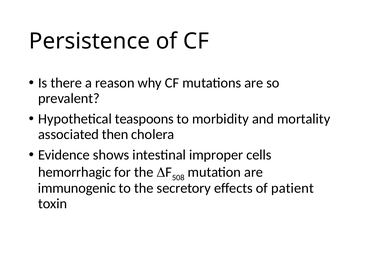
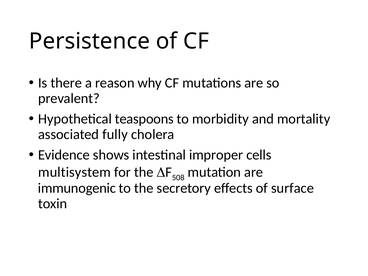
then: then -> fully (115, 134)
hemorrhagic: hemorrhagic -> multisystem (75, 172)
patient: patient -> surface (292, 188)
